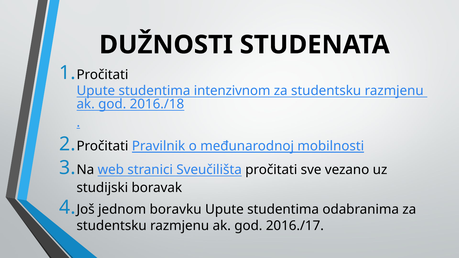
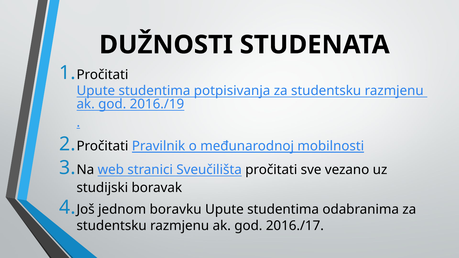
intenzivnom: intenzivnom -> potpisivanja (232, 91)
2016./18: 2016./18 -> 2016./19 (157, 104)
